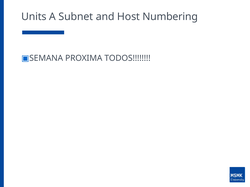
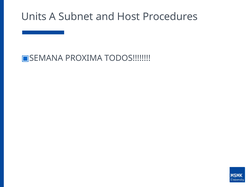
Numbering: Numbering -> Procedures (170, 17)
